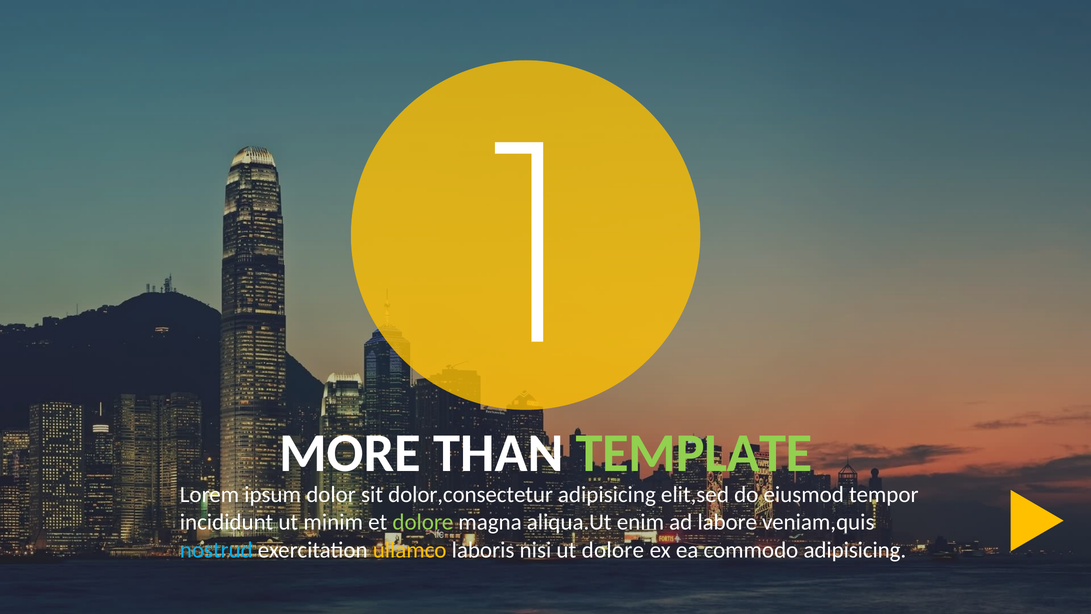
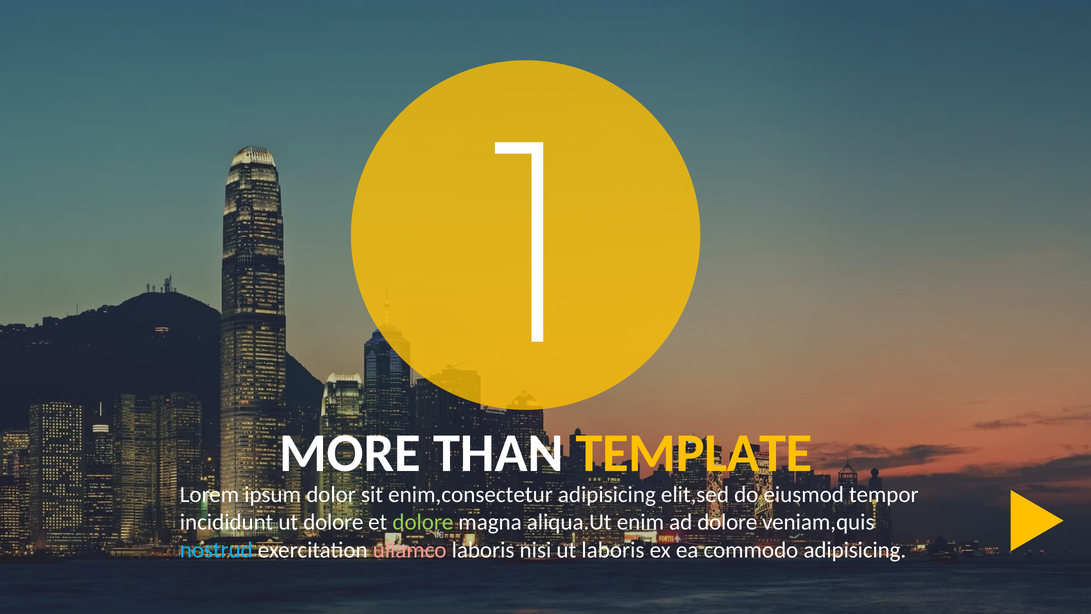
TEMPLATE colour: light green -> yellow (694, 453)
dolor,consectetur: dolor,consectetur -> enim,consectetur (471, 494)
ut minim: minim -> dolore (333, 522)
ad labore: labore -> dolore (727, 522)
ullamco colour: yellow -> pink (410, 550)
ut dolore: dolore -> laboris (613, 550)
